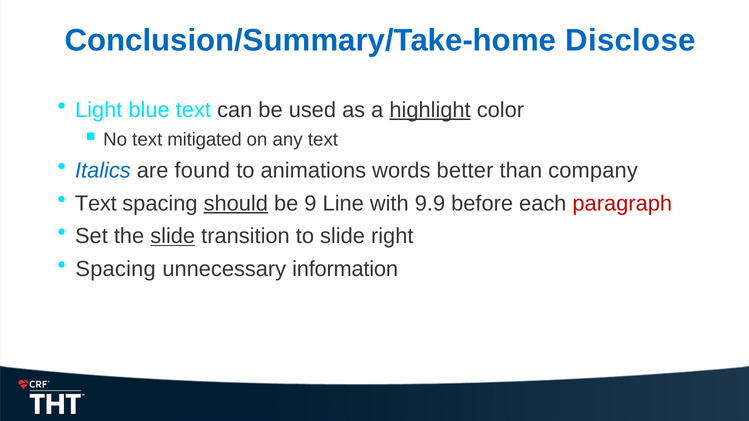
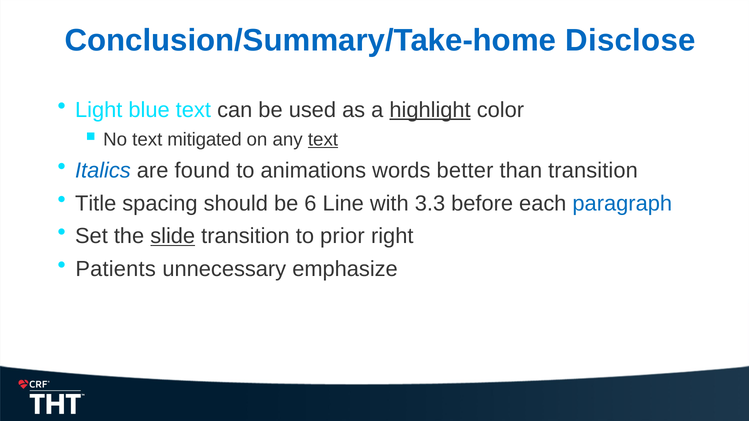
text underline: none -> present (323, 140)
than company: company -> transition (593, 171)
Text: Text -> Title (96, 204)
should underline: present -> none (236, 204)
9: 9 -> 6 (310, 204)
9.9: 9.9 -> 3.3 (430, 204)
paragraph colour: red -> blue (622, 204)
to slide: slide -> prior (342, 236)
Spacing: Spacing -> Patients (116, 269)
information: information -> emphasize (345, 269)
